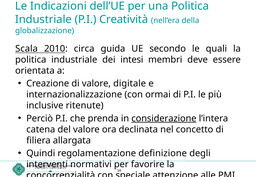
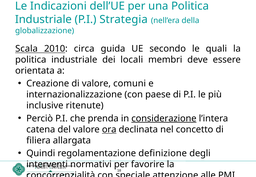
Creatività: Creatività -> Strategia (124, 19)
intesi: intesi -> locali (132, 60)
digitale: digitale -> comuni (130, 84)
ormai: ormai -> paese (158, 95)
ora underline: none -> present (109, 130)
